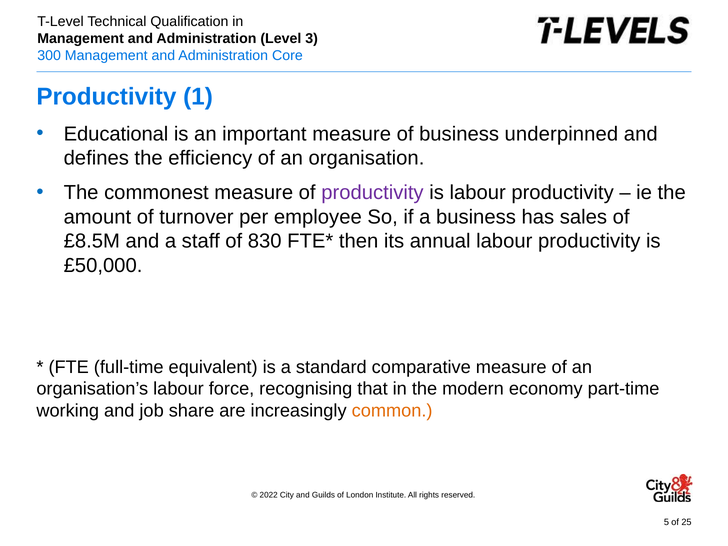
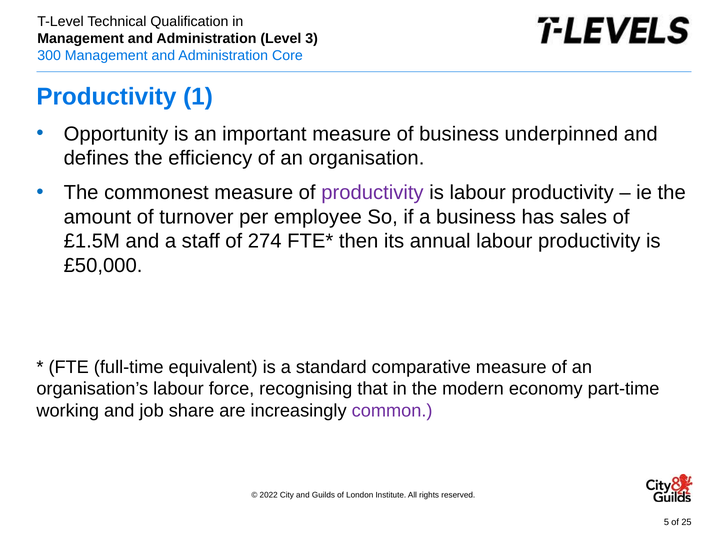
Educational: Educational -> Opportunity (116, 134)
£8.5M: £8.5M -> £1.5M (92, 241)
830: 830 -> 274 (265, 241)
common colour: orange -> purple (392, 411)
